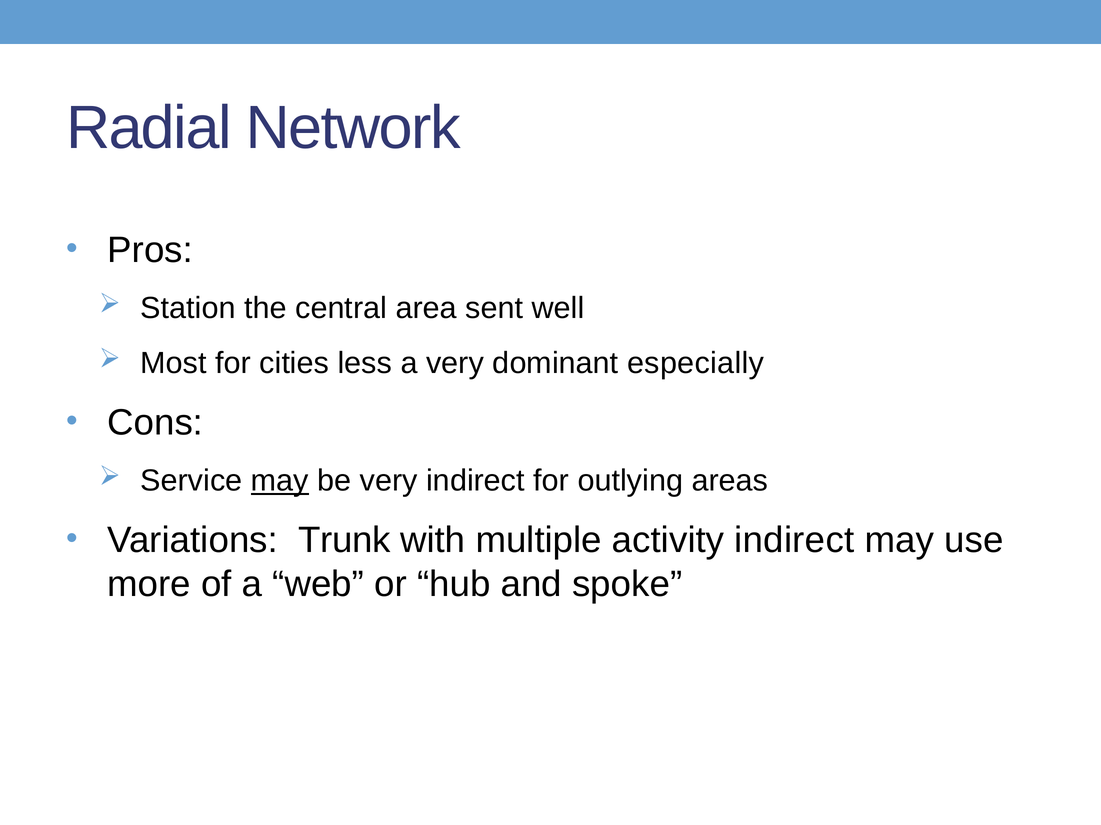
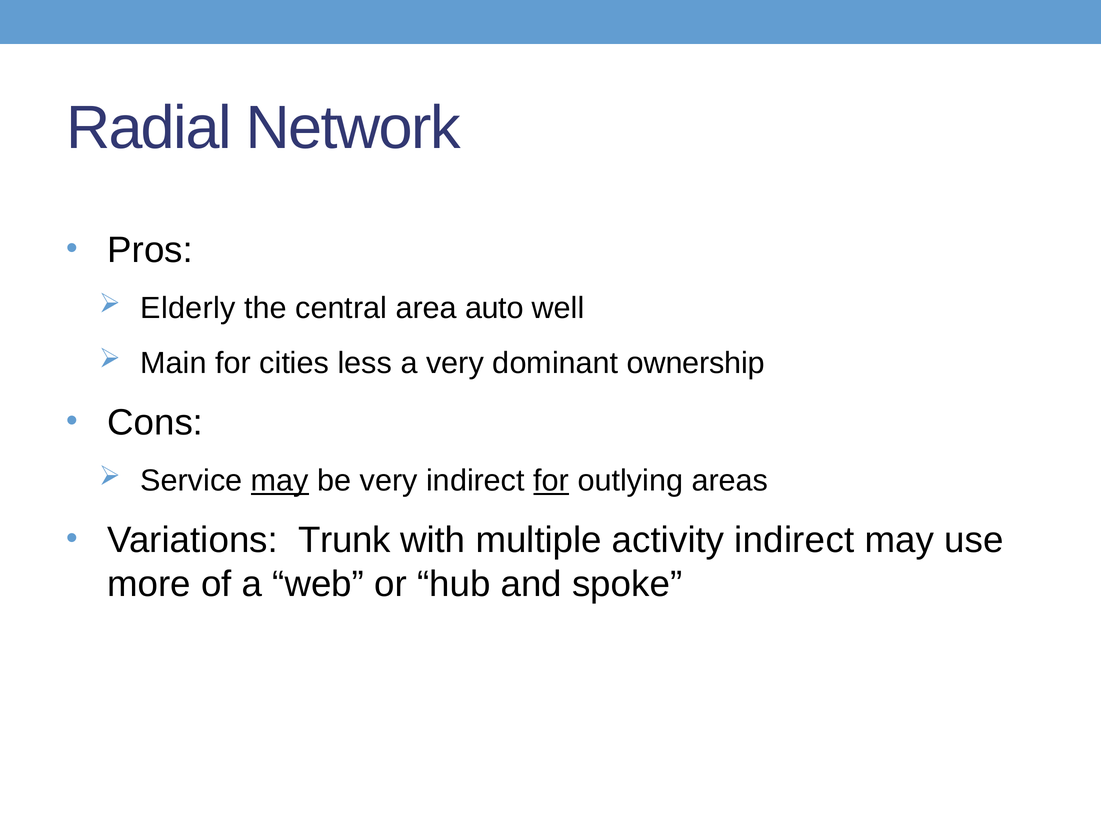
Station: Station -> Elderly (188, 309)
sent: sent -> auto (494, 309)
Most: Most -> Main (174, 364)
especially: especially -> ownership (696, 364)
for underline: none -> present (551, 481)
